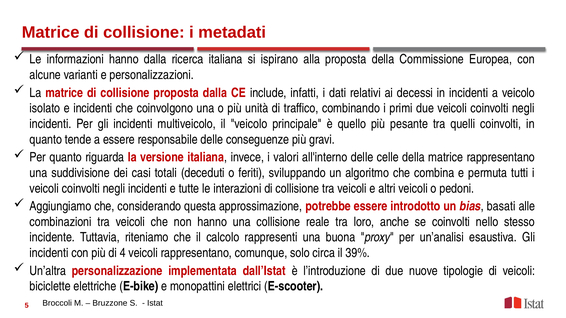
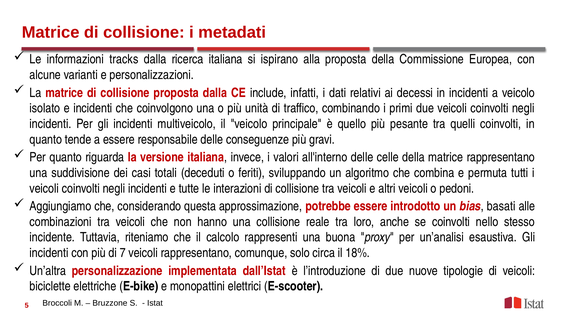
informazioni hanno: hanno -> tracks (124, 59)
4: 4 -> 7 (123, 253)
39%: 39% -> 18% (358, 253)
